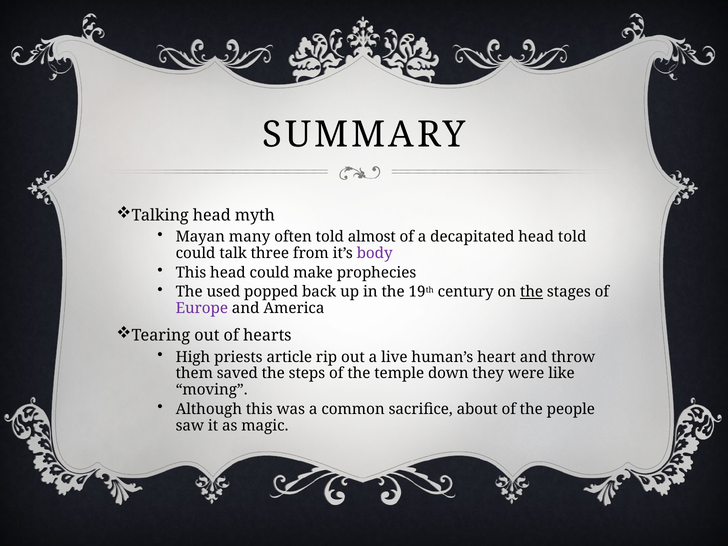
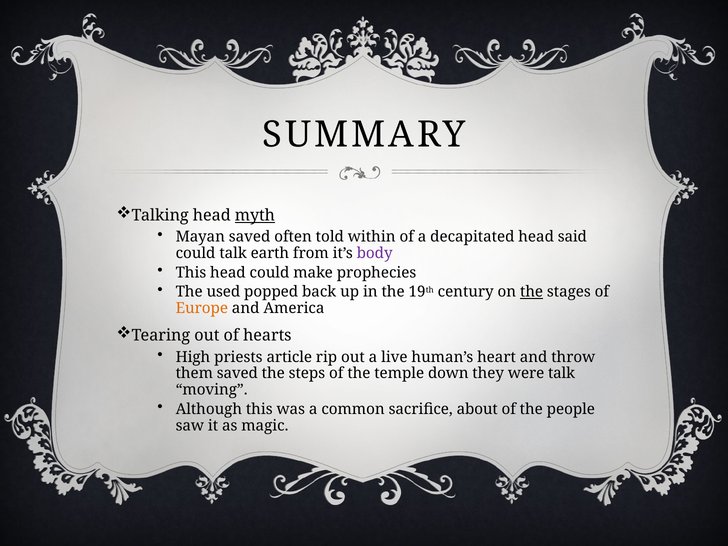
myth underline: none -> present (255, 215)
Mayan many: many -> saved (250, 237)
almost: almost -> within (372, 237)
head told: told -> said (572, 237)
three: three -> earth (270, 253)
Europe colour: purple -> orange (202, 308)
were like: like -> talk (562, 373)
